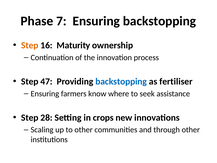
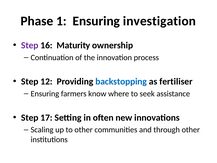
7: 7 -> 1 (61, 21)
Ensuring backstopping: backstopping -> investigation (159, 21)
Step colour: orange -> purple (30, 45)
47: 47 -> 12 (46, 81)
28: 28 -> 17 (46, 117)
crops: crops -> often (103, 117)
